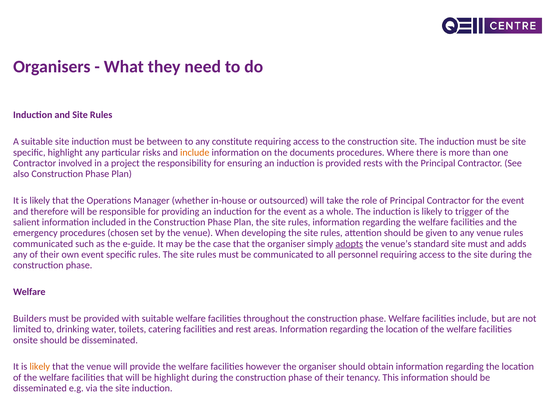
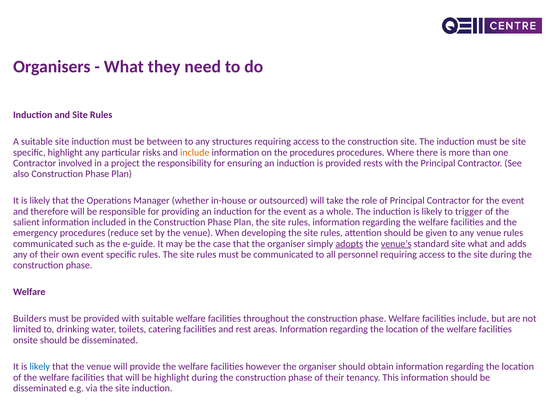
constitute: constitute -> structures (232, 141)
the documents: documents -> procedures (312, 152)
chosen: chosen -> reduce (123, 233)
venue’s underline: none -> present (396, 243)
site must: must -> what (478, 243)
likely colour: orange -> blue (40, 366)
